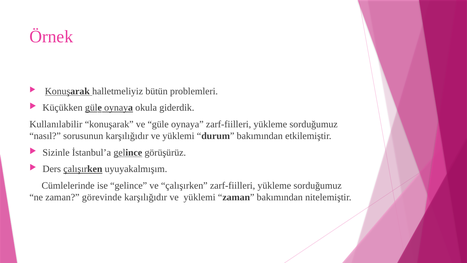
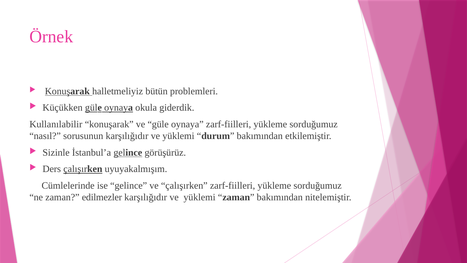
görevinde: görevinde -> edilmezler (102, 197)
